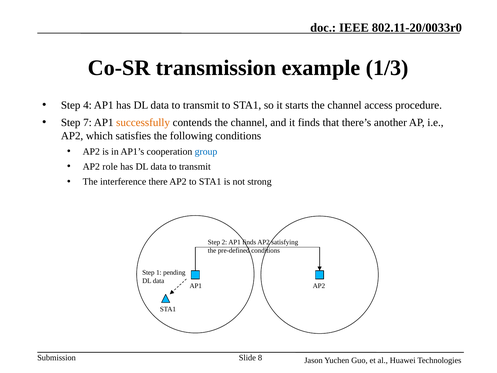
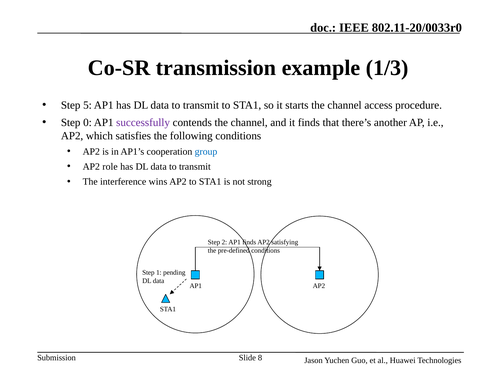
4: 4 -> 5 (87, 105)
7: 7 -> 0 (87, 122)
successfully colour: orange -> purple (143, 122)
there: there -> wins (158, 182)
